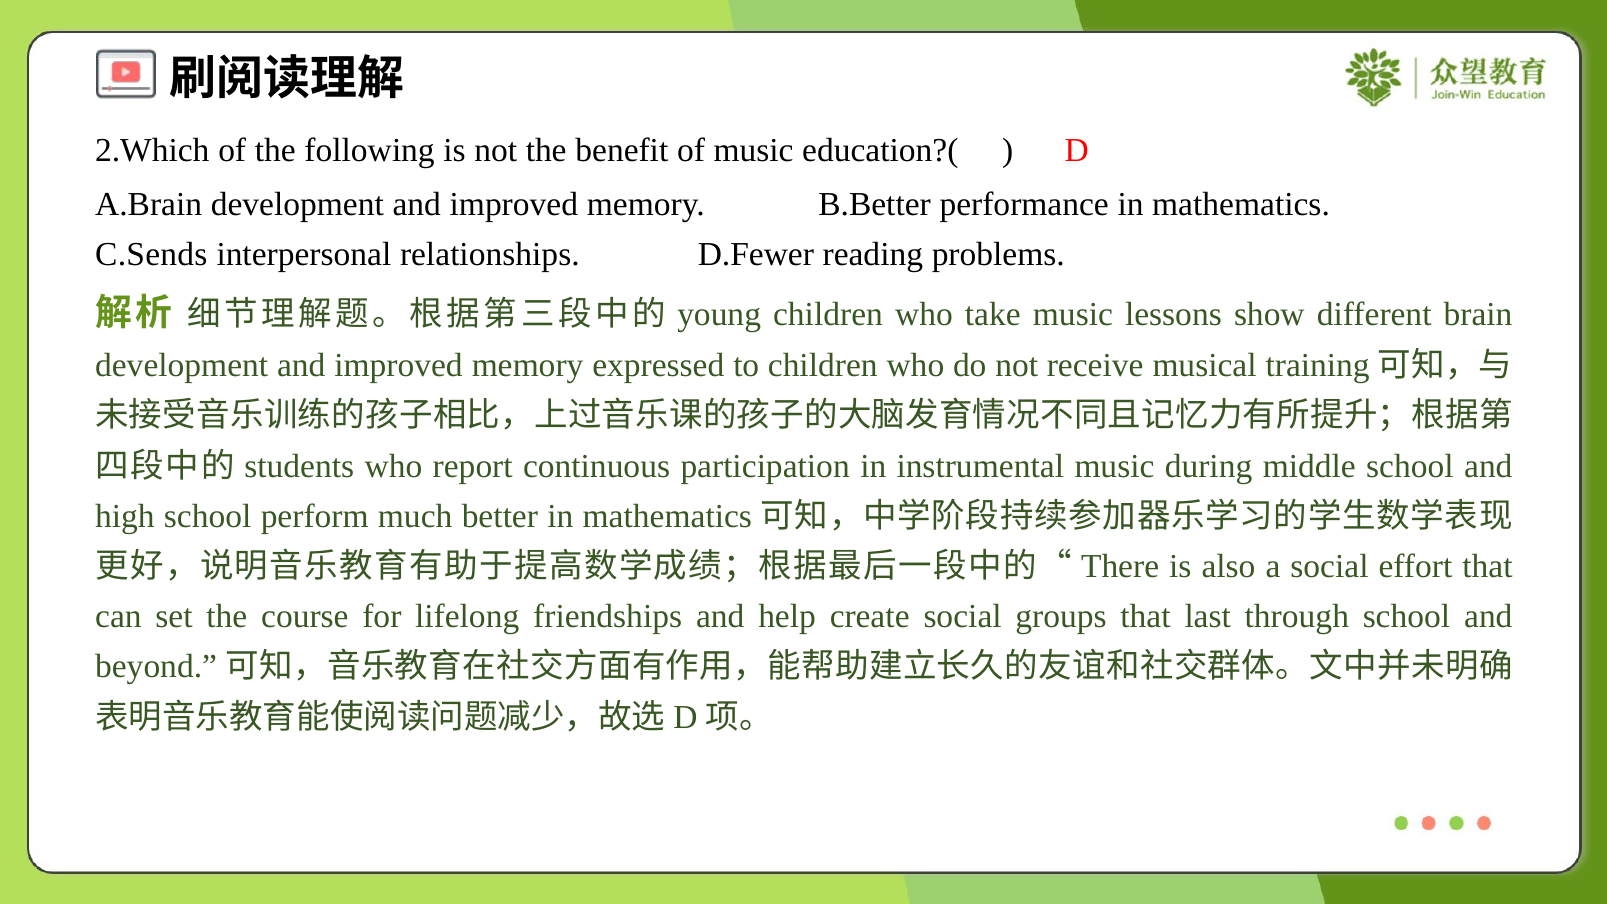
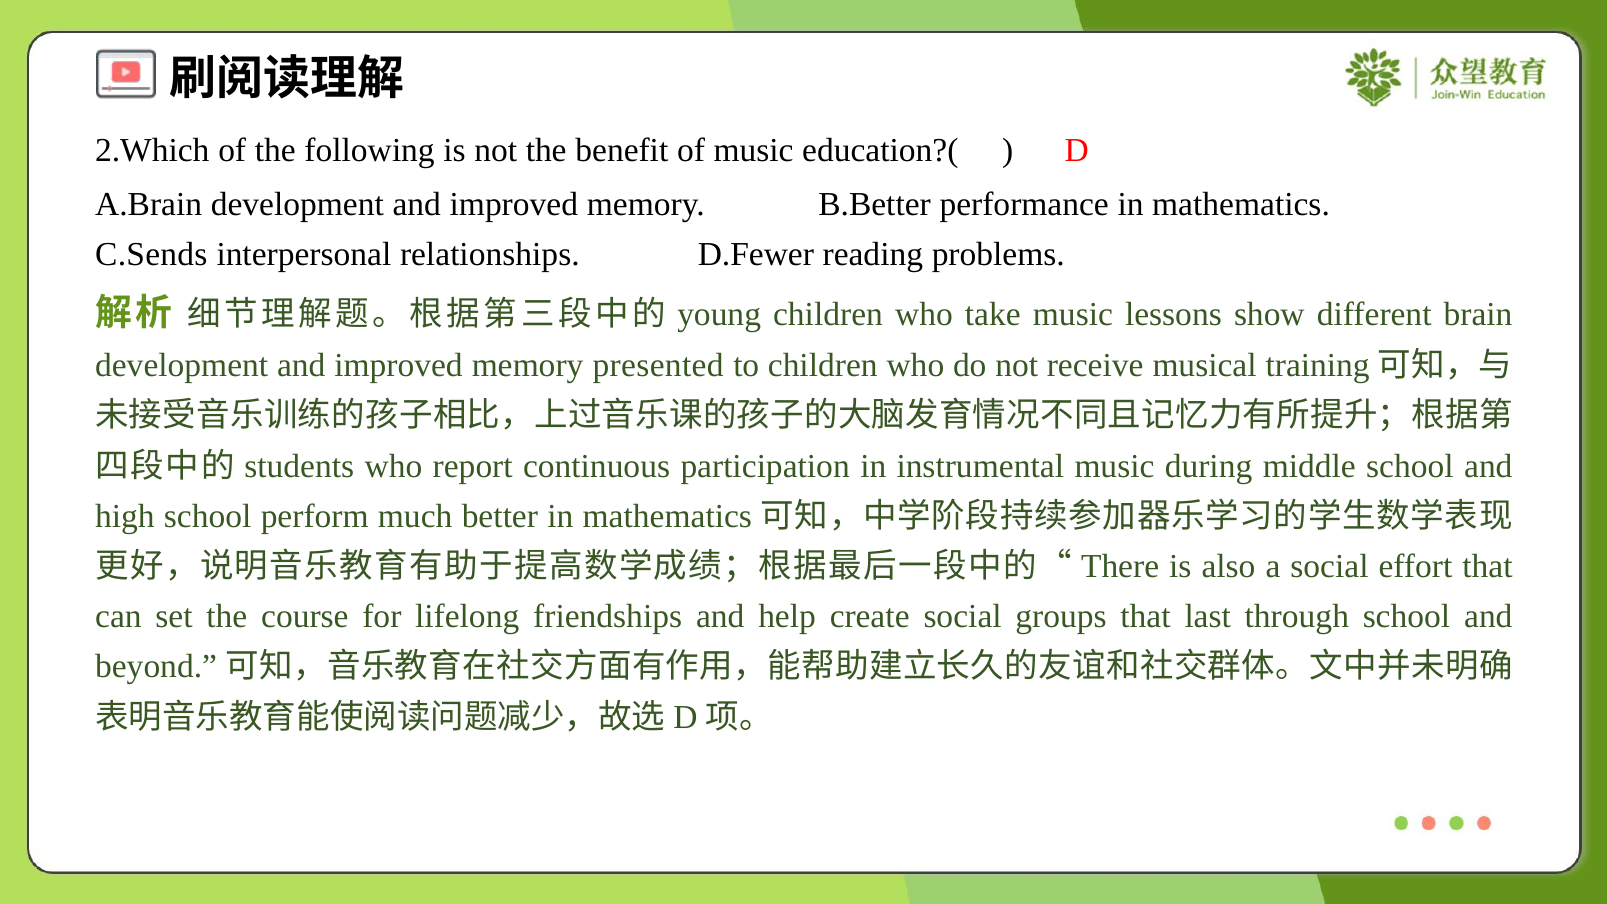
expressed: expressed -> presented (658, 366)
